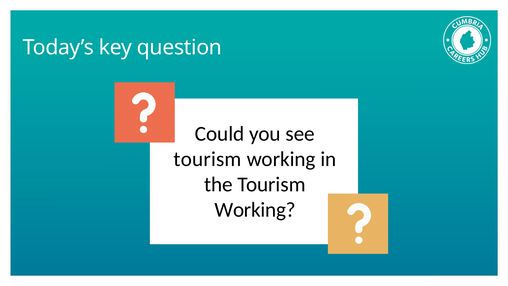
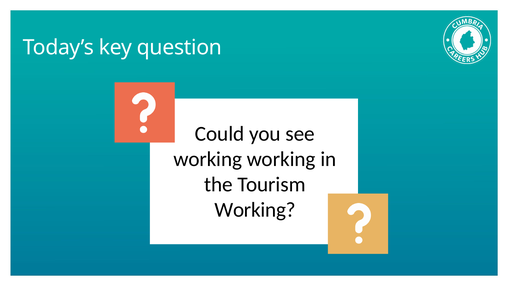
tourism: tourism -> working (208, 159)
